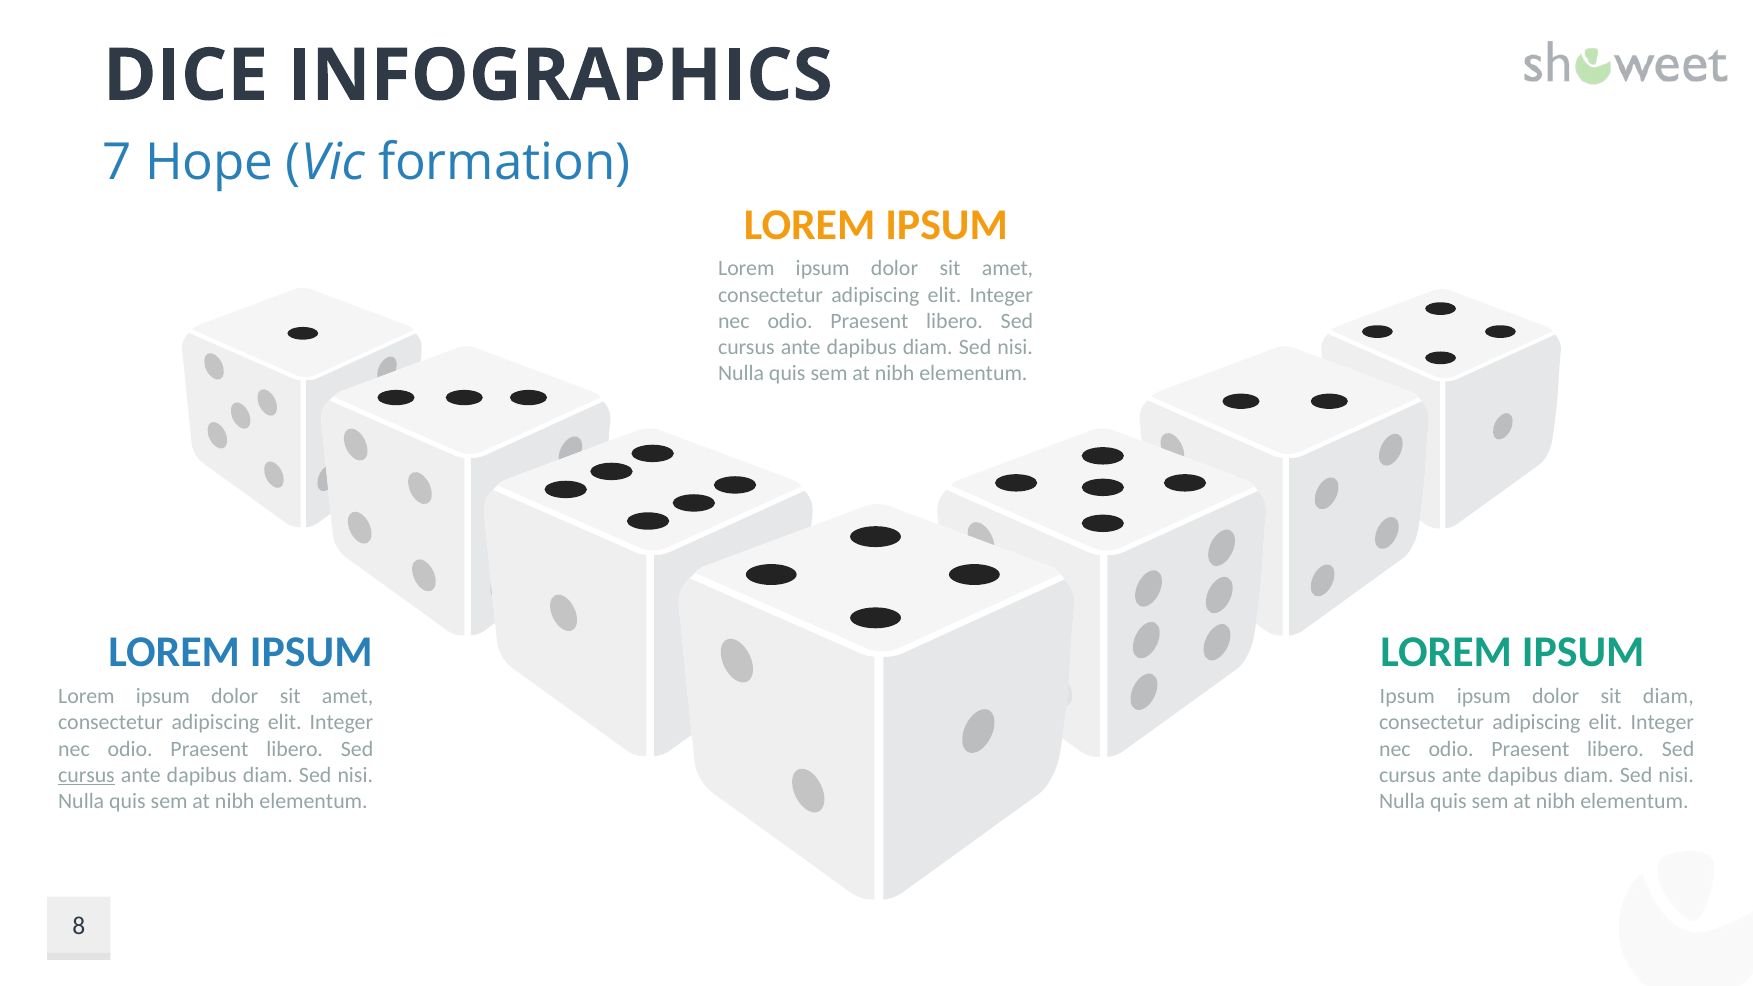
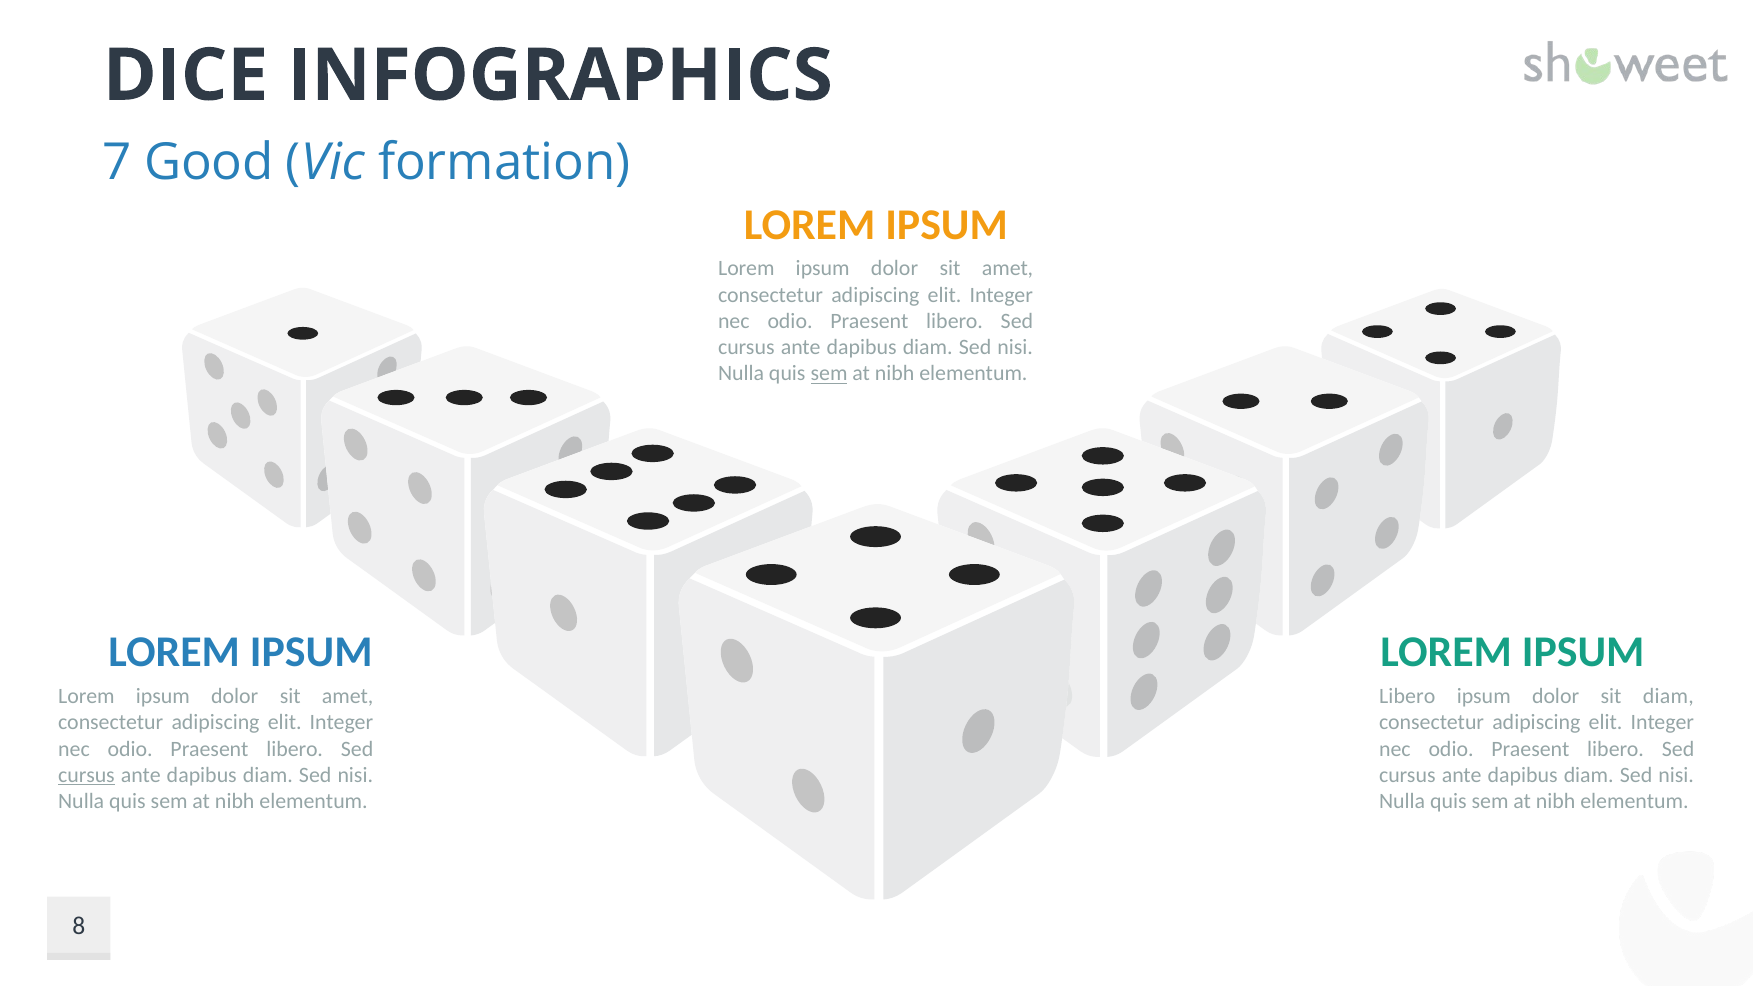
Hope: Hope -> Good (209, 162)
sem underline: none -> present (829, 374)
Ipsum: Ipsum -> Libero (1407, 696)
